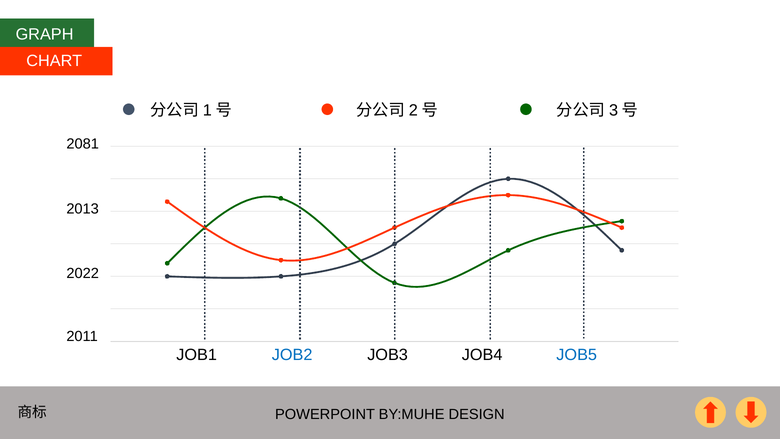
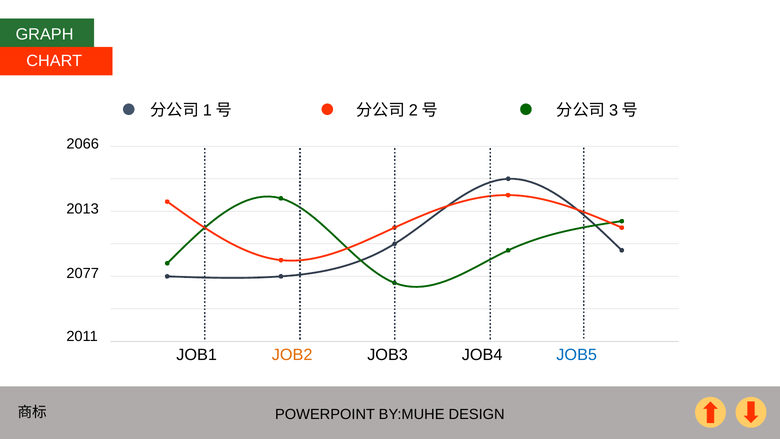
2081: 2081 -> 2066 (83, 144)
2022: 2022 -> 2077 (83, 273)
JOB2 colour: blue -> orange (292, 355)
